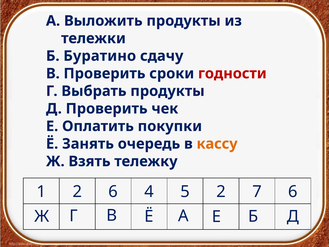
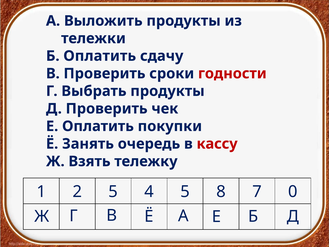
Б Буратино: Буратино -> Оплатить (100, 56)
кассу colour: orange -> red (217, 144)
2 6: 6 -> 5 (113, 192)
5 2: 2 -> 8 (221, 192)
7 6: 6 -> 0 (293, 192)
